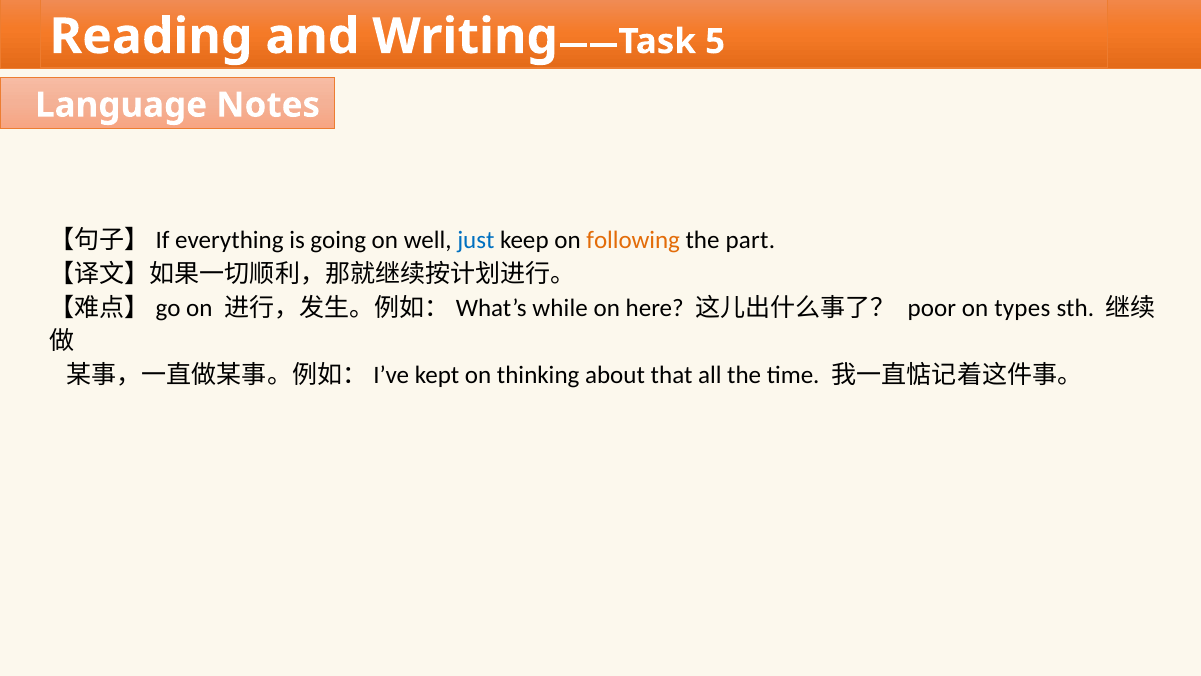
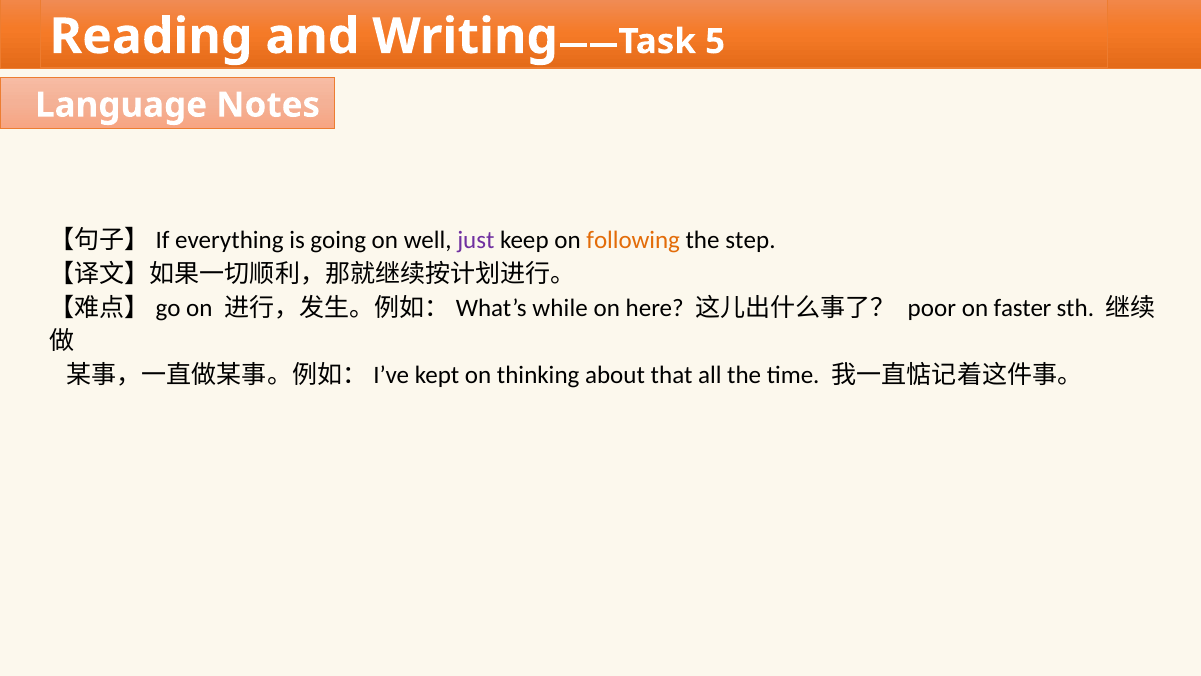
just colour: blue -> purple (476, 240)
part: part -> step (750, 240)
types: types -> faster (1023, 308)
